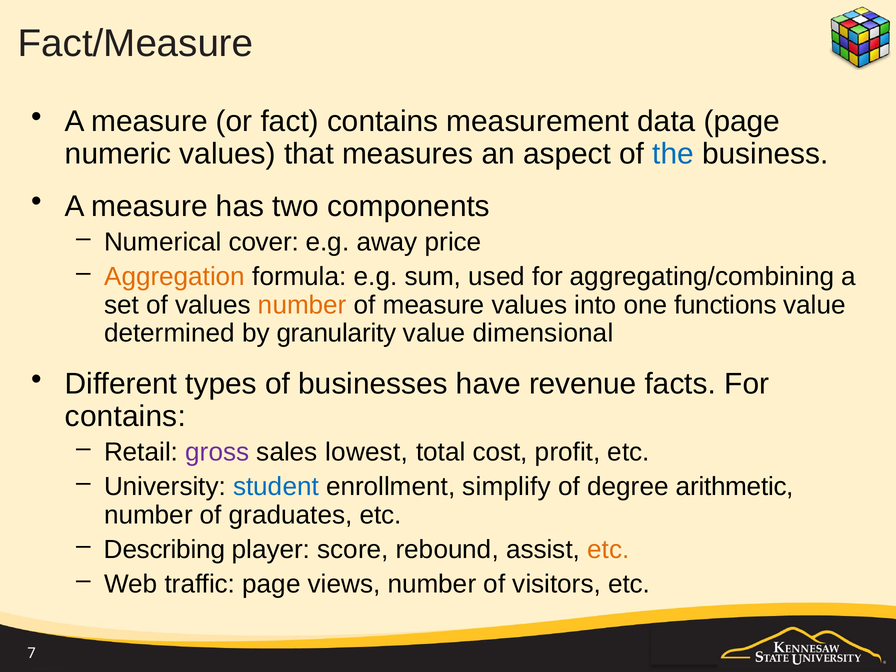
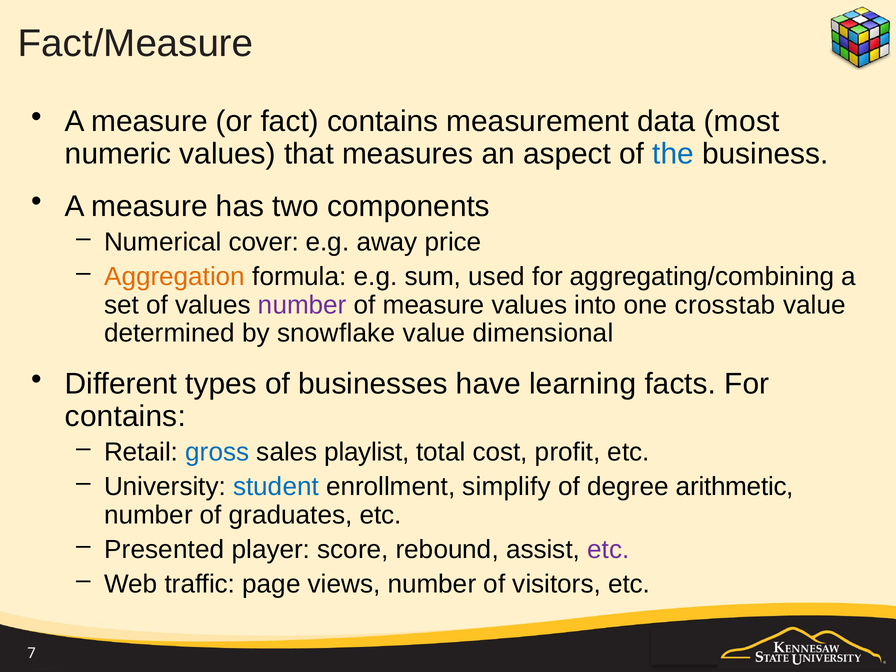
data page: page -> most (742, 122)
number colour: orange -> purple (302, 305)
functions: functions -> crosstab (725, 305)
granularity: granularity -> snowflake (336, 333)
revenue: revenue -> learning (583, 384)
gross colour: purple -> blue (217, 452)
lowest: lowest -> playlist (367, 452)
Describing: Describing -> Presented (164, 550)
etc colour: orange -> purple (608, 550)
